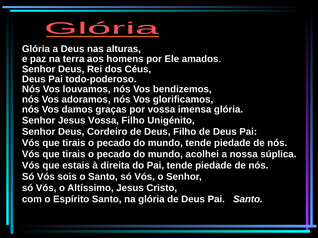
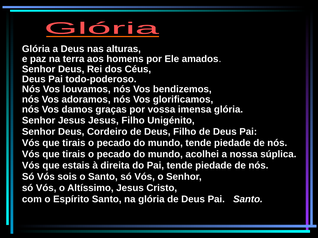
Jesus Vossa: Vossa -> Jesus (103, 121)
